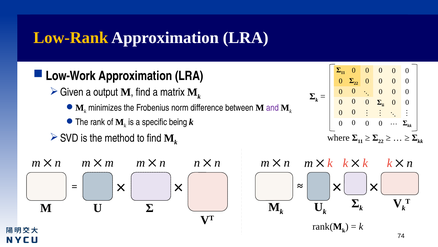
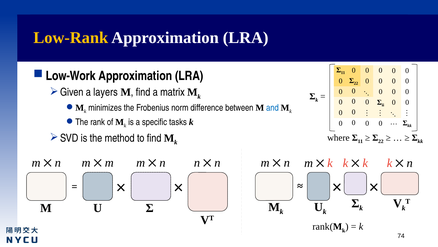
output: output -> layers (106, 92)
and colour: purple -> blue (272, 108)
being: being -> tasks (178, 122)
